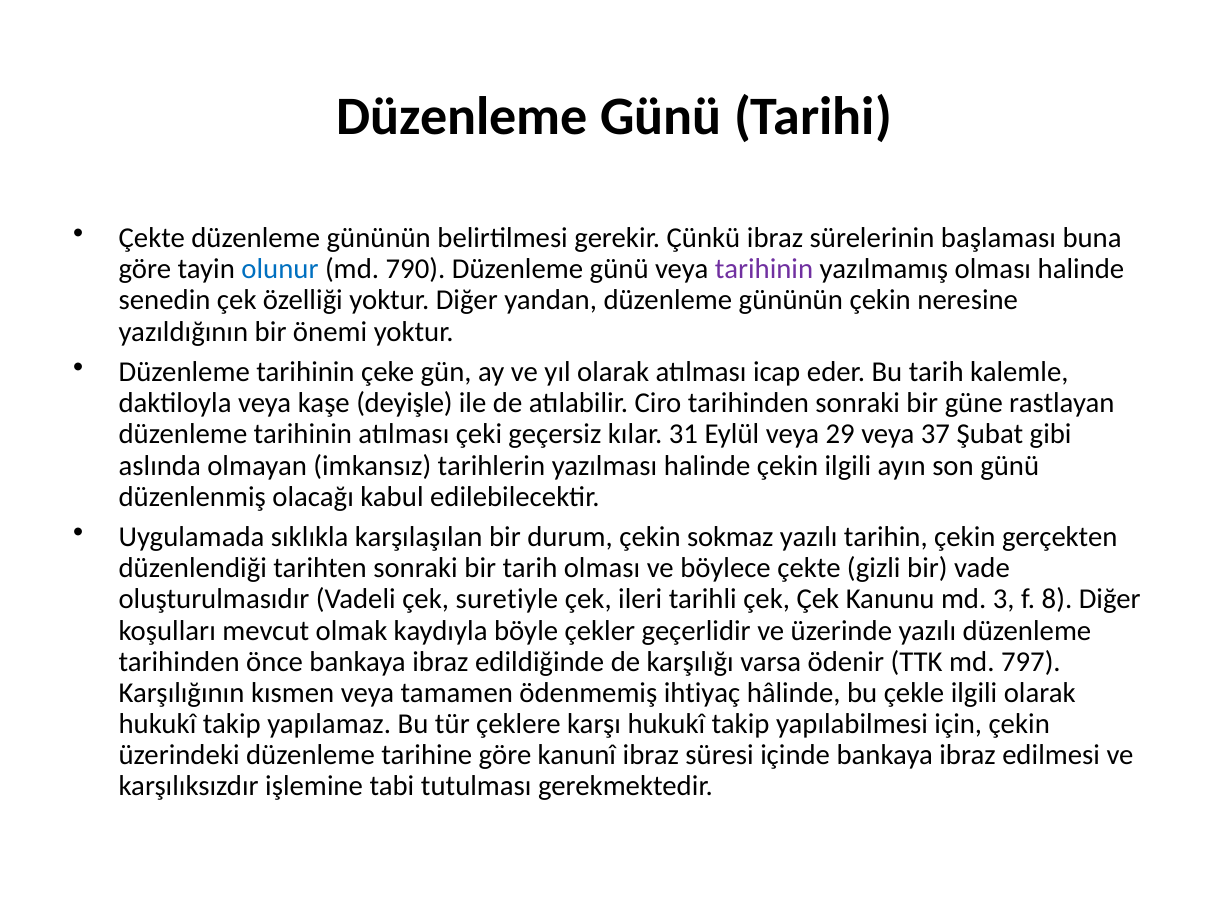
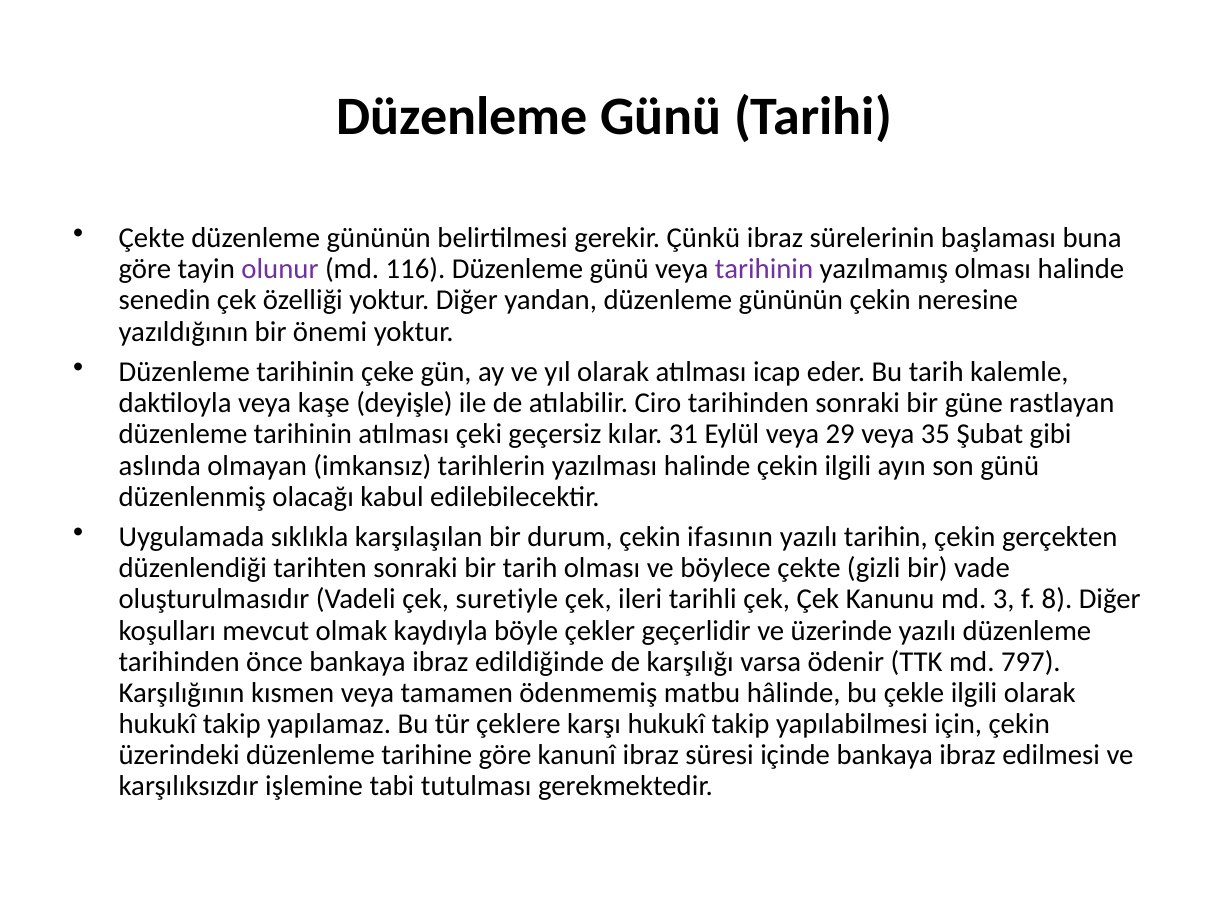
olunur colour: blue -> purple (280, 269)
790: 790 -> 116 (415, 269)
37: 37 -> 35 (935, 434)
sokmaz: sokmaz -> ifasının (730, 537)
ihtiyaç: ihtiyaç -> matbu (702, 692)
